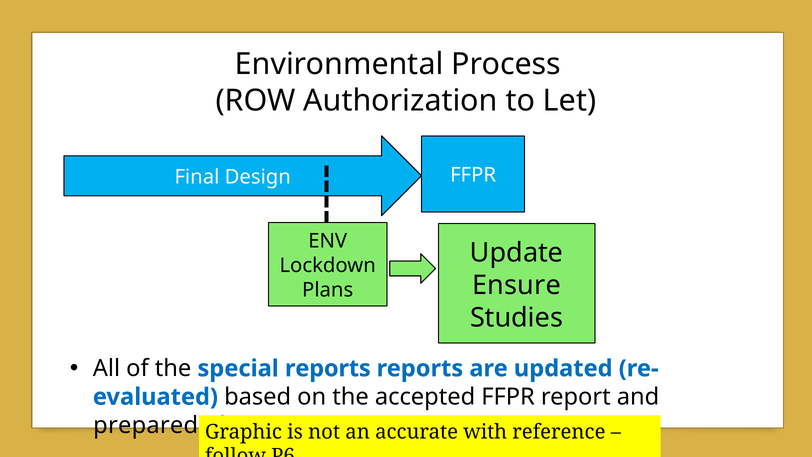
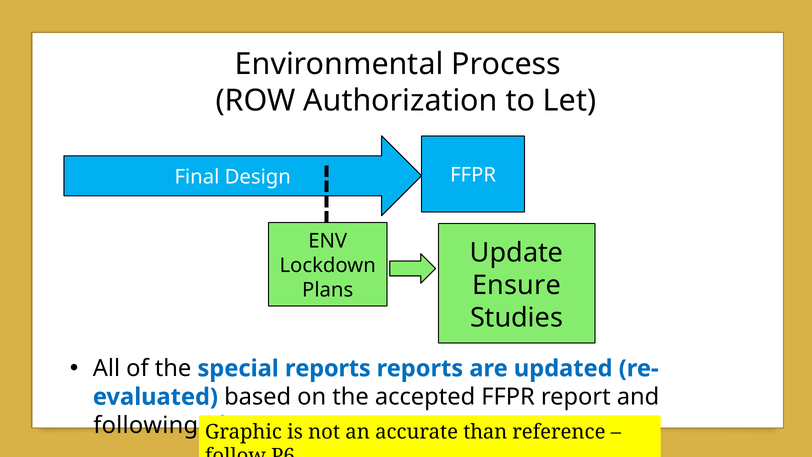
prepared: prepared -> following (146, 425)
with: with -> than (485, 432)
